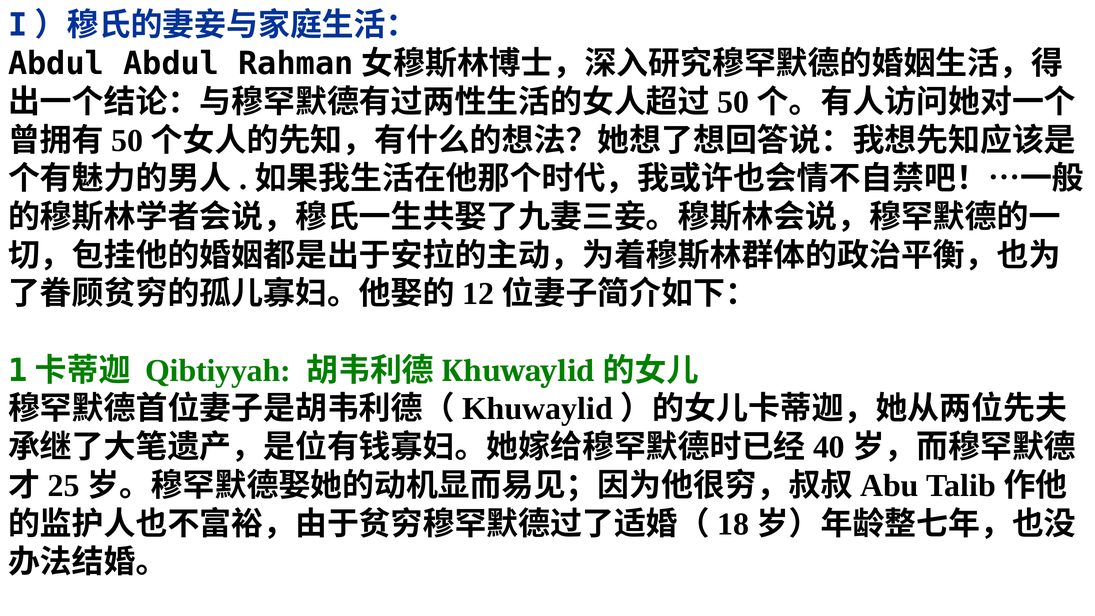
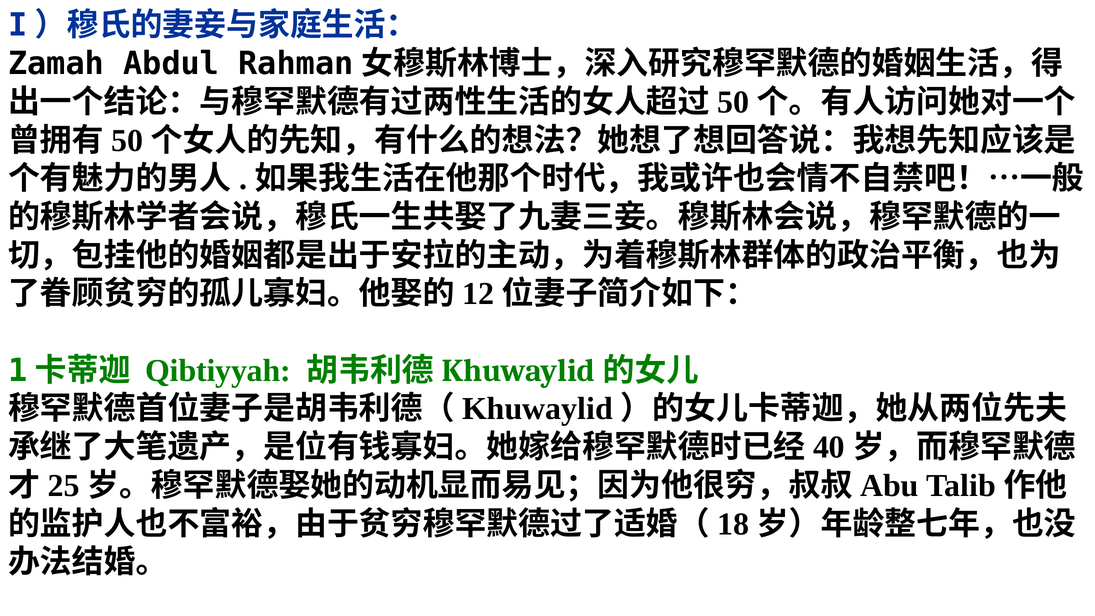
Abdul: Abdul -> Zamah (56, 64)
